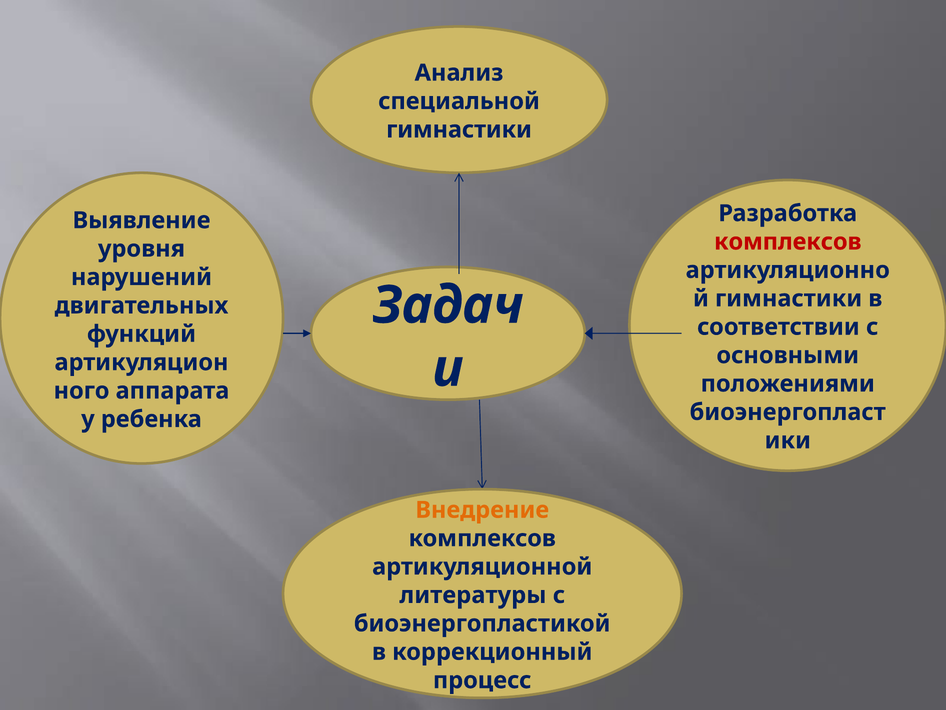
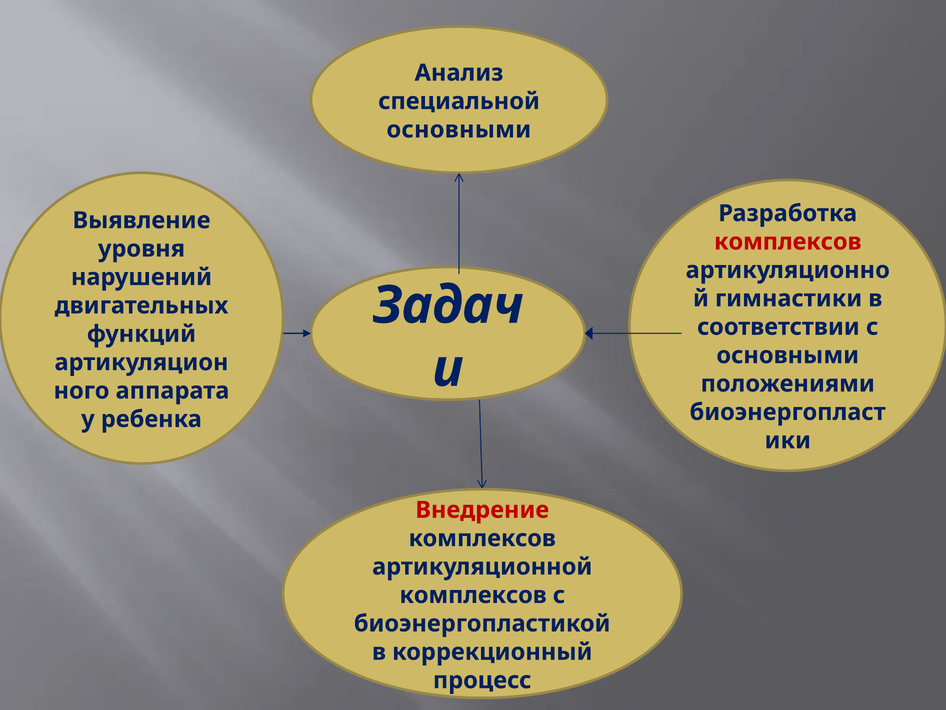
гимнастики: гимнастики -> основными (459, 130)
Внедрение colour: orange -> red (482, 510)
литературы: литературы -> комплексов (473, 595)
